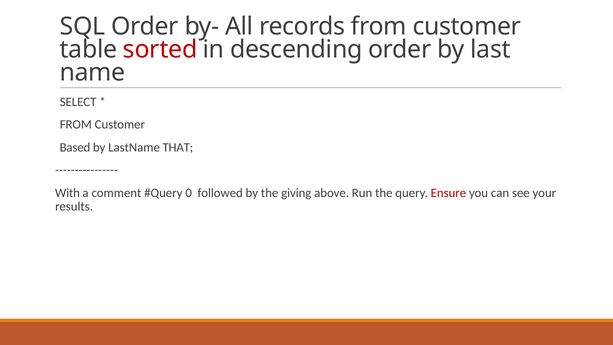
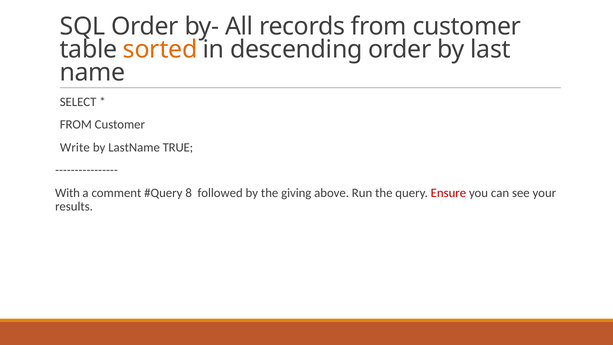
sorted colour: red -> orange (160, 50)
Based: Based -> Write (75, 147)
THAT: THAT -> TRUE (178, 147)
0: 0 -> 8 (189, 193)
